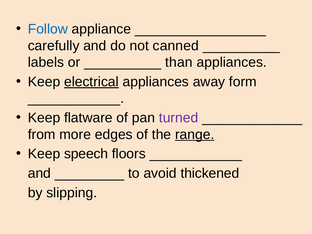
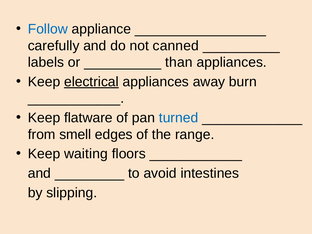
form: form -> burn (243, 82)
turned colour: purple -> blue (179, 118)
more: more -> smell (75, 134)
range underline: present -> none (195, 134)
speech: speech -> waiting (86, 154)
thickened: thickened -> intestines (210, 173)
